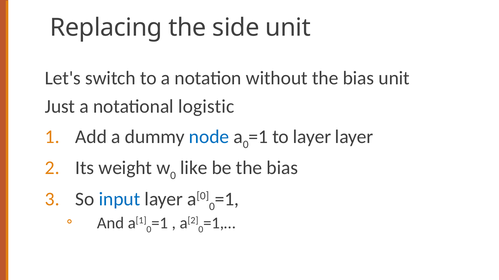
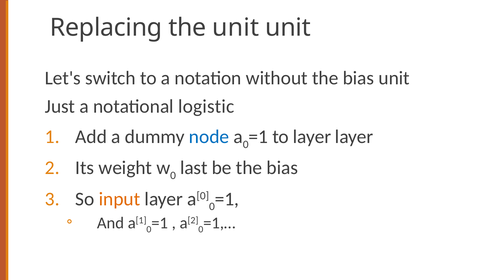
the side: side -> unit (236, 28)
like: like -> last (194, 168)
input colour: blue -> orange (119, 199)
